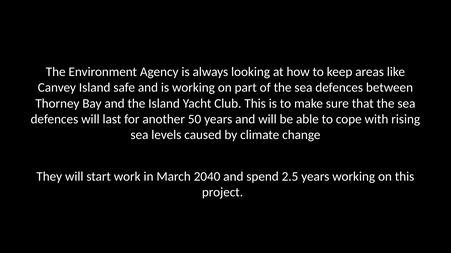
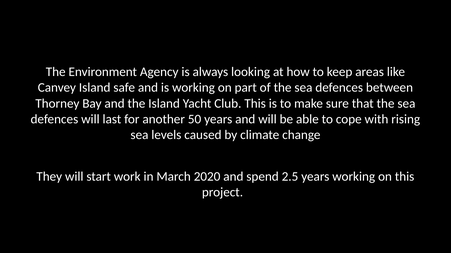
2040: 2040 -> 2020 (207, 177)
